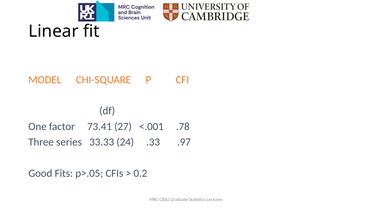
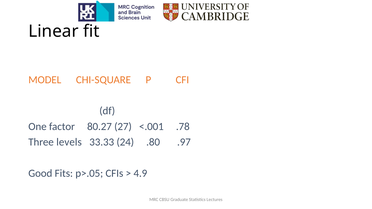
73.41: 73.41 -> 80.27 (99, 127)
series: series -> levels (69, 142)
.33: .33 -> .80 (153, 142)
0.2: 0.2 -> 4.9 (140, 173)
